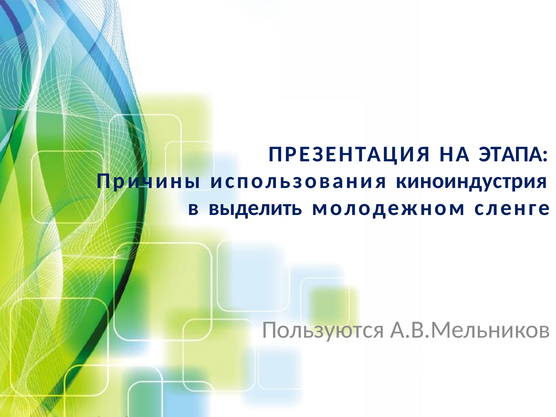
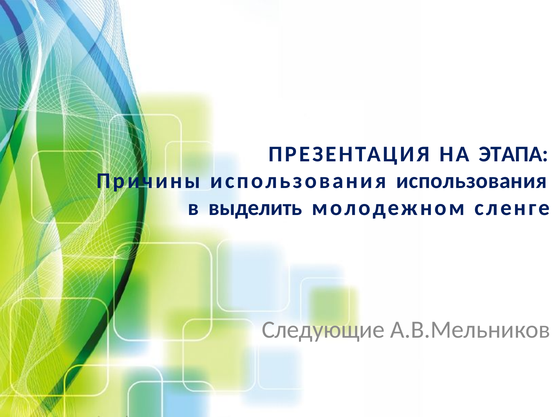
использования киноиндустрия: киноиндустрия -> использования (472, 181)
Пользуются: Пользуются -> Следующие (323, 330)
